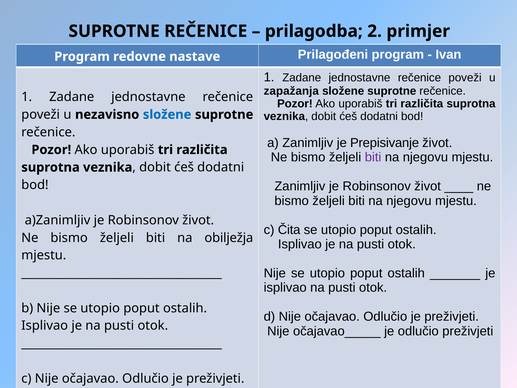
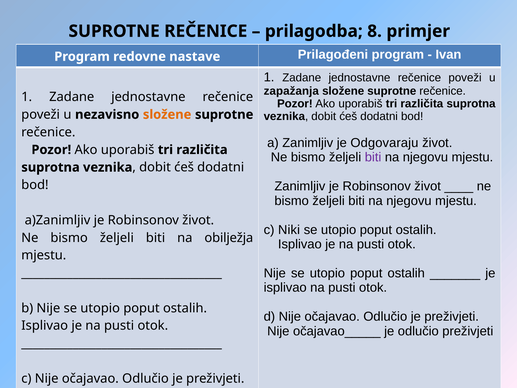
2: 2 -> 8 (375, 31)
složene colour: blue -> orange (167, 114)
Prepisivanje: Prepisivanje -> Odgovaraju (384, 143)
Čita: Čita -> Niki (289, 230)
